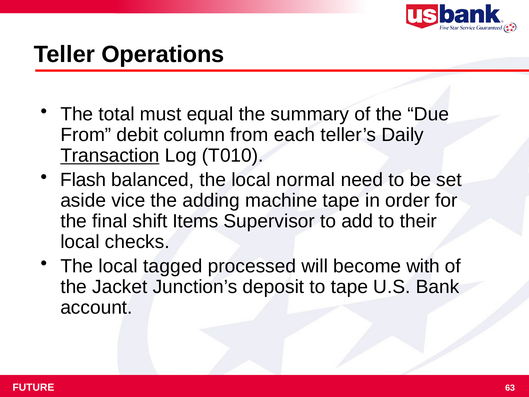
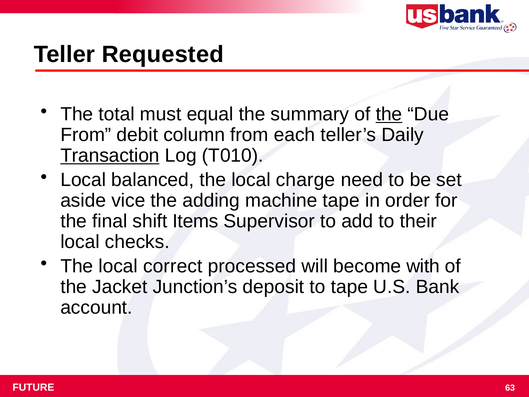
Operations: Operations -> Requested (163, 55)
the underline: none -> present (389, 114)
Flash: Flash -> Local (83, 180)
normal: normal -> charge (306, 180)
tagged: tagged -> correct (173, 266)
